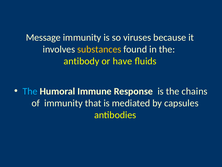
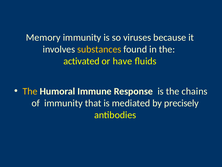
Message: Message -> Memory (43, 37)
antibody: antibody -> activated (82, 61)
The colour: light blue -> yellow (30, 91)
capsules: capsules -> precisely (181, 103)
